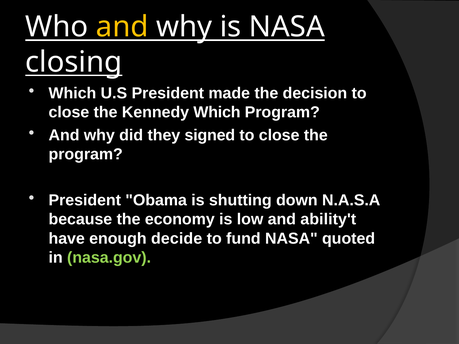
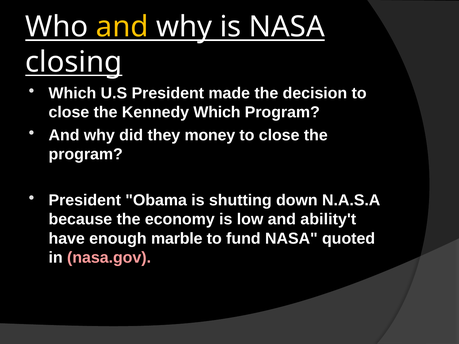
signed: signed -> money (210, 135)
decide: decide -> marble (177, 239)
nasa.gov colour: light green -> pink (109, 258)
